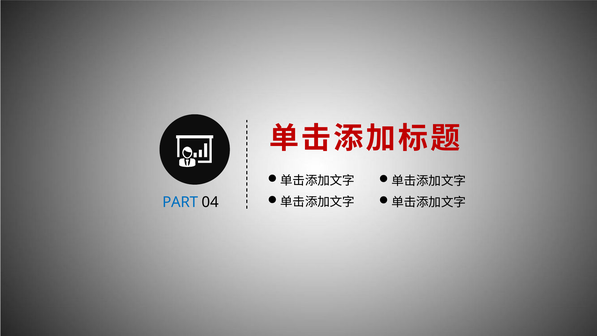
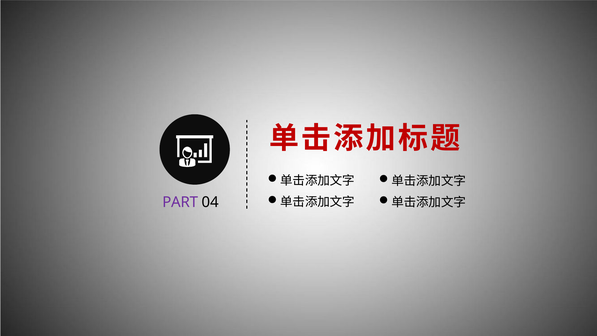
PART colour: blue -> purple (180, 202)
